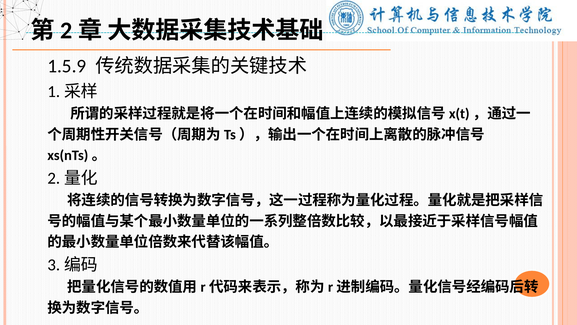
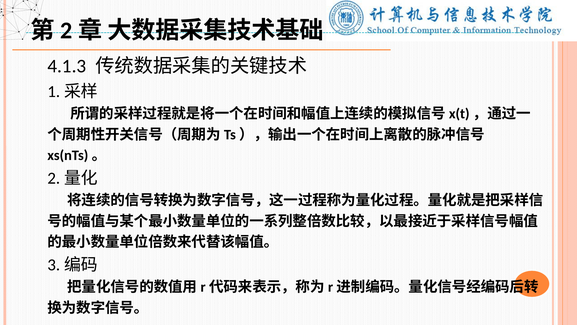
1.5.9: 1.5.9 -> 4.1.3 (67, 66)
